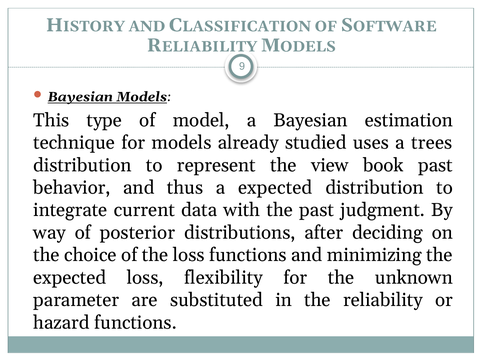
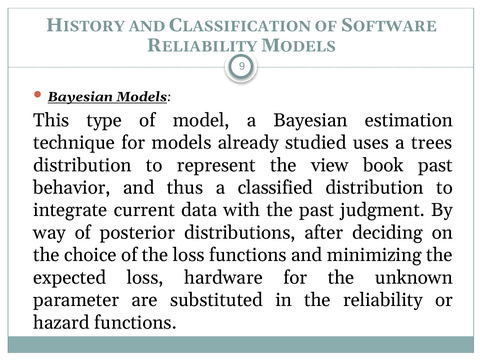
a expected: expected -> classified (275, 188)
flexibility: flexibility -> hardware (223, 278)
